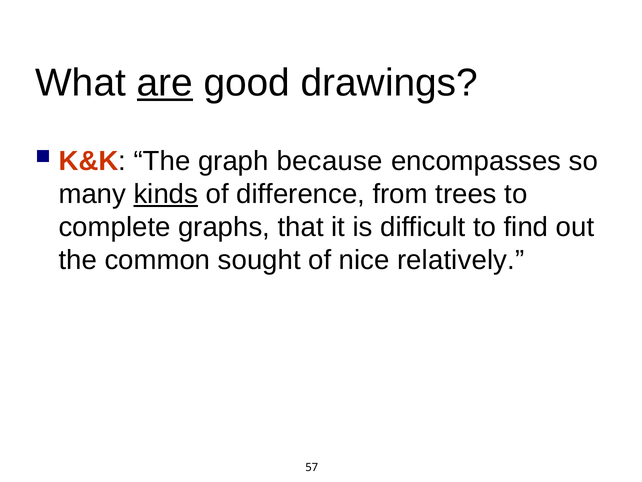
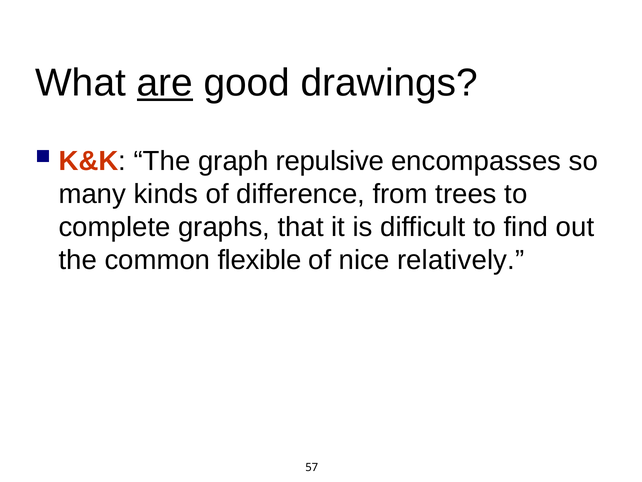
because: because -> repulsive (330, 161)
kinds underline: present -> none (166, 194)
sought: sought -> flexible (259, 260)
